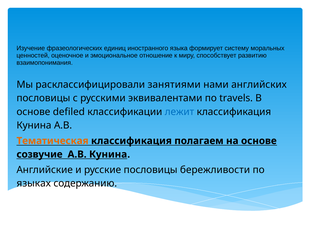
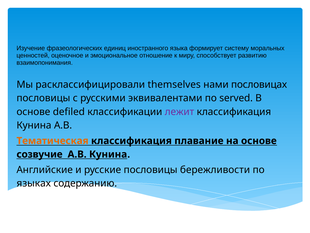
занятиями: занятиями -> themselves (174, 85)
английских: английских -> пословицах (259, 85)
travels: travels -> served (236, 98)
лежит colour: blue -> purple (180, 111)
полагаем: полагаем -> плавание (199, 141)
